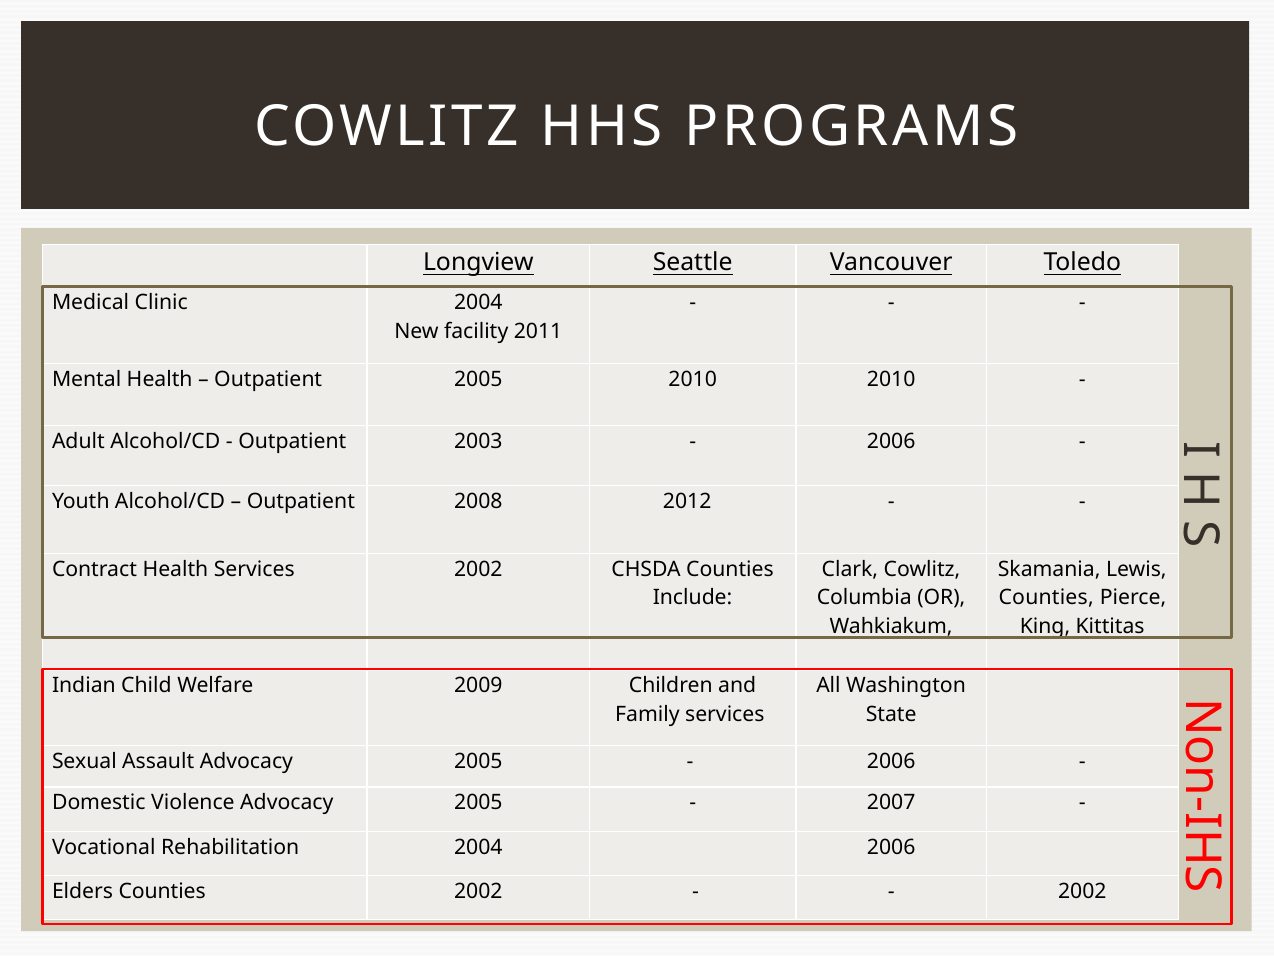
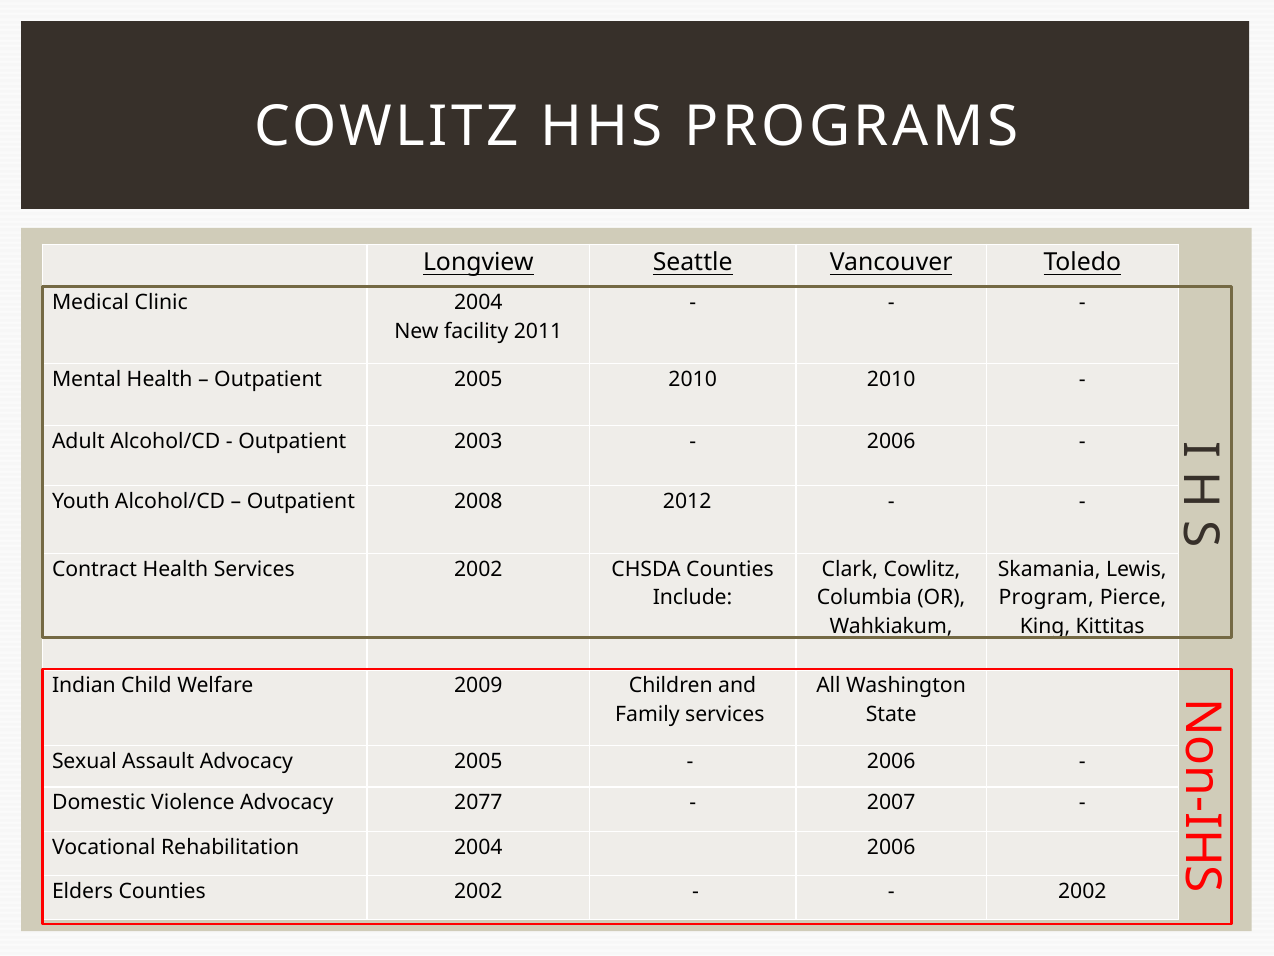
Counties: Counties -> Program (1046, 598)
Violence Advocacy 2005: 2005 -> 2077 (478, 802)
